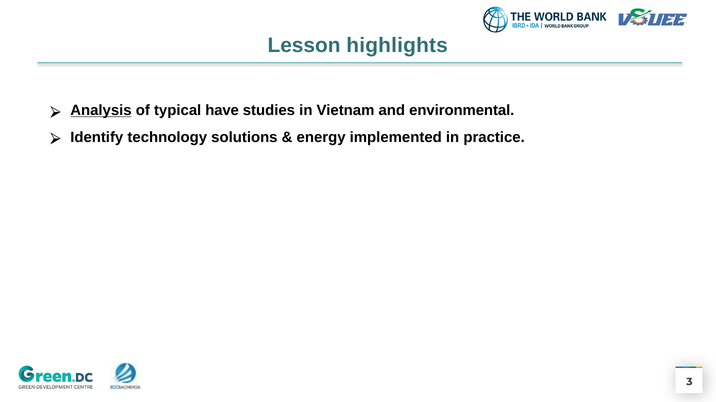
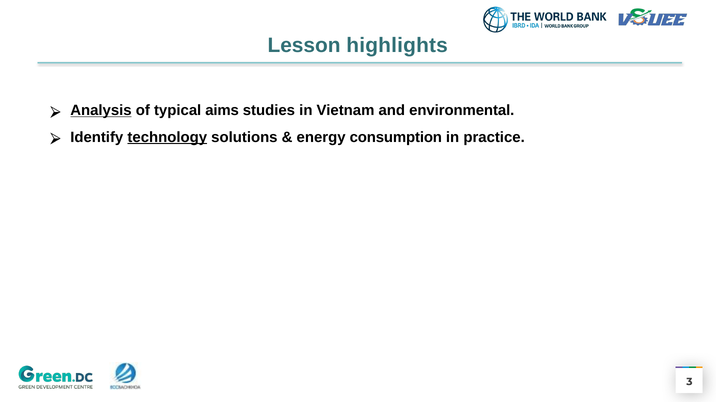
have: have -> aims (222, 111)
technology underline: none -> present (167, 137)
implemented: implemented -> consumption (396, 137)
